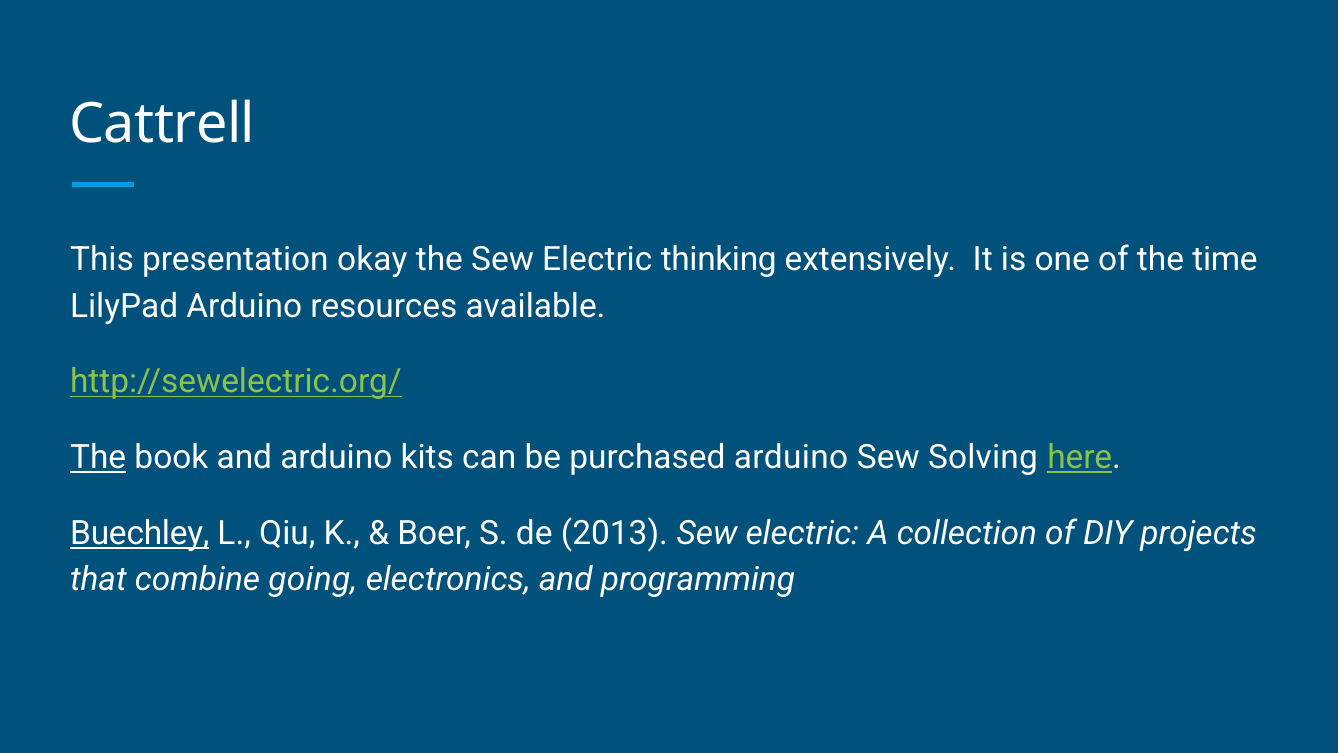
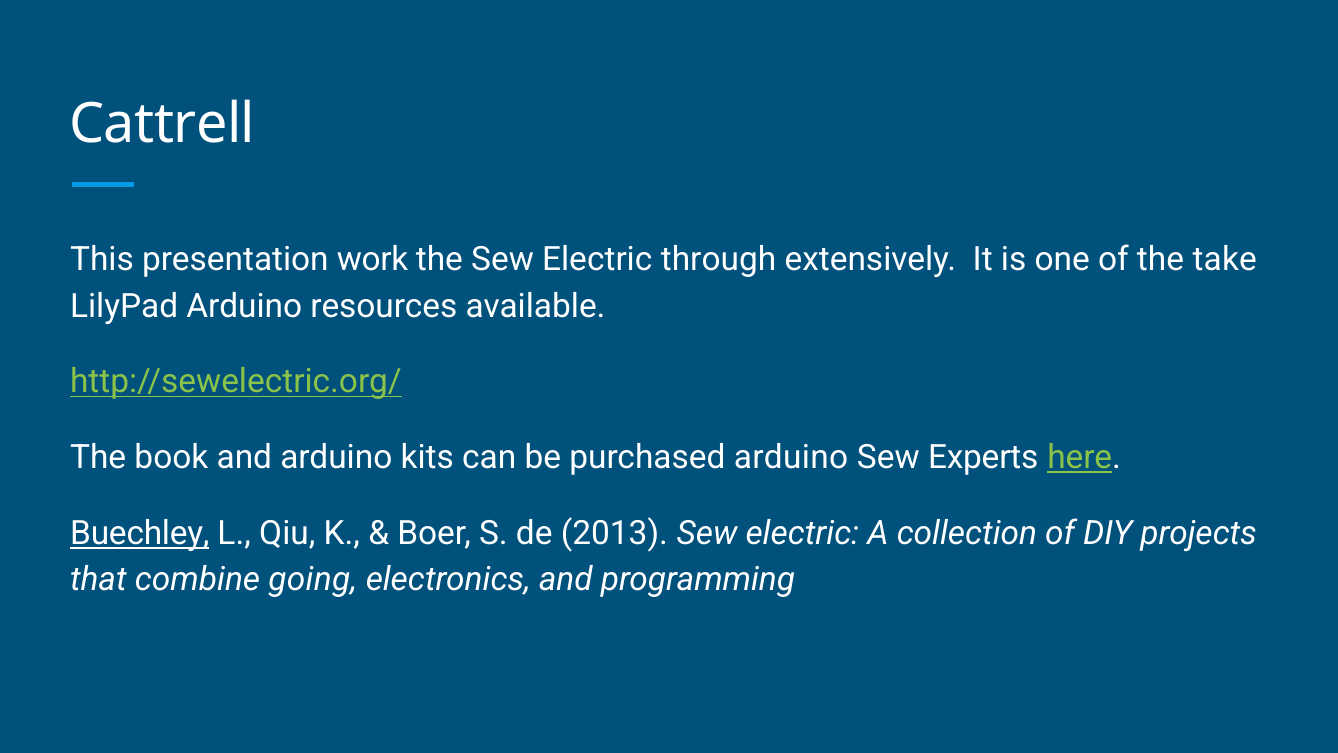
okay: okay -> work (373, 260)
thinking: thinking -> through (719, 260)
time: time -> take (1225, 260)
The underline: present -> none (98, 458)
Solving: Solving -> Experts (983, 458)
